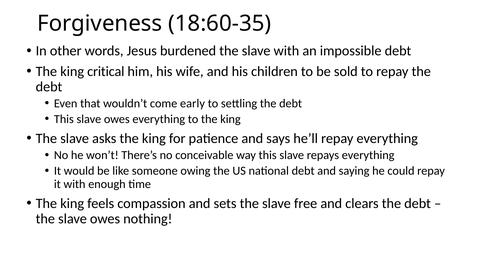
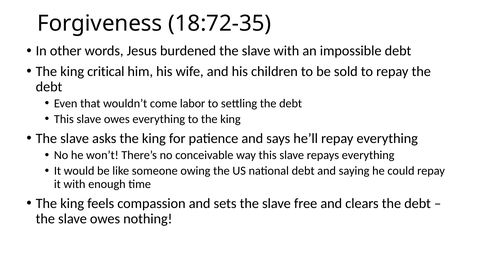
18:60-35: 18:60-35 -> 18:72-35 (220, 23)
early: early -> labor (193, 103)
